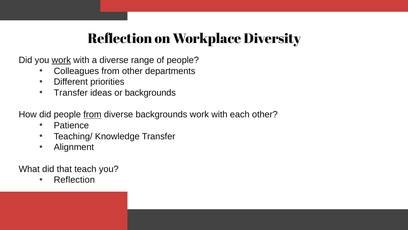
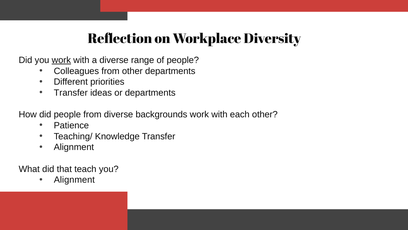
or backgrounds: backgrounds -> departments (150, 93)
from underline: present -> none (92, 114)
Reflection: Reflection -> Alignment (74, 180)
